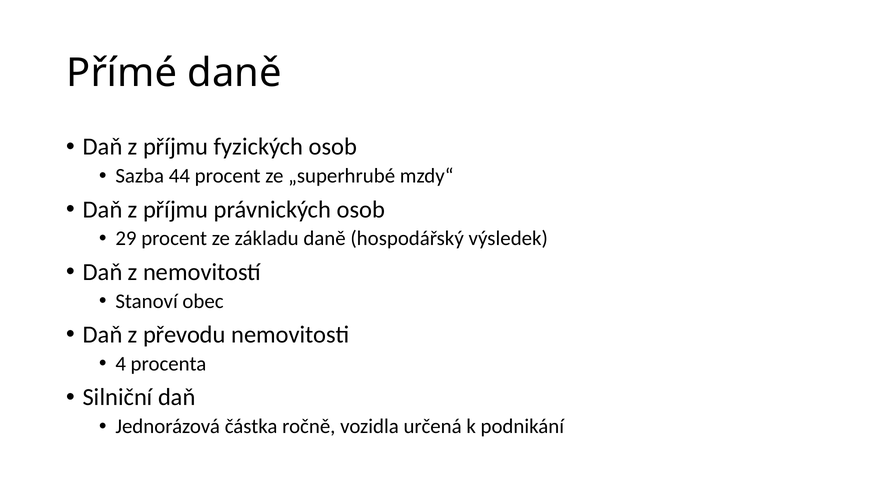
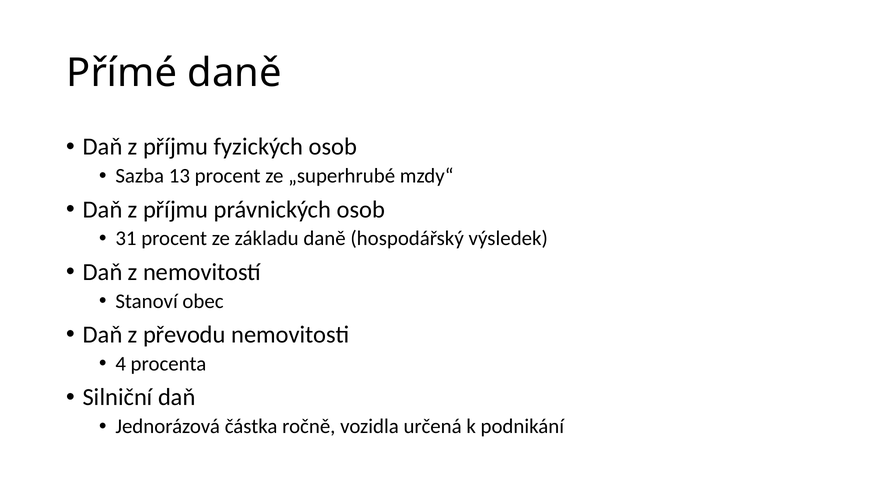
44: 44 -> 13 (179, 176)
29: 29 -> 31 (126, 238)
